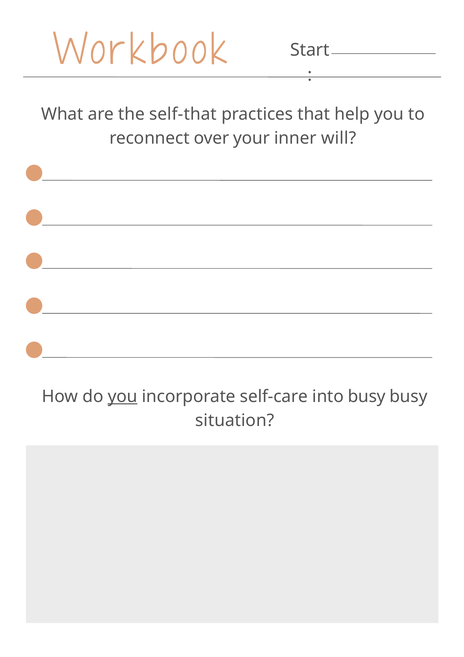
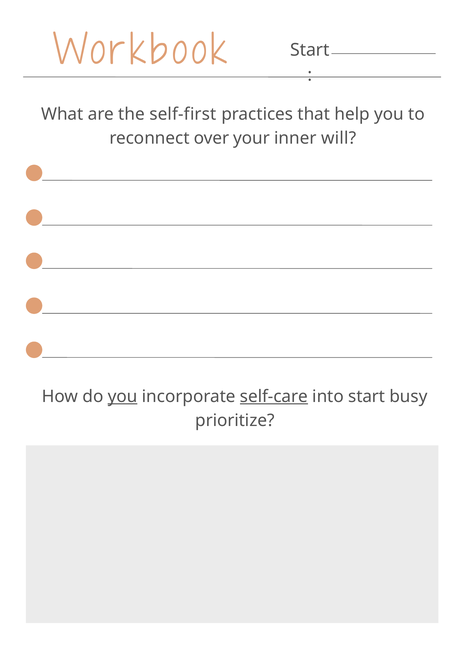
self-that: self-that -> self-first (183, 114)
self-care underline: none -> present (274, 396)
into busy: busy -> start (367, 396)
situation: situation -> prioritize (235, 420)
